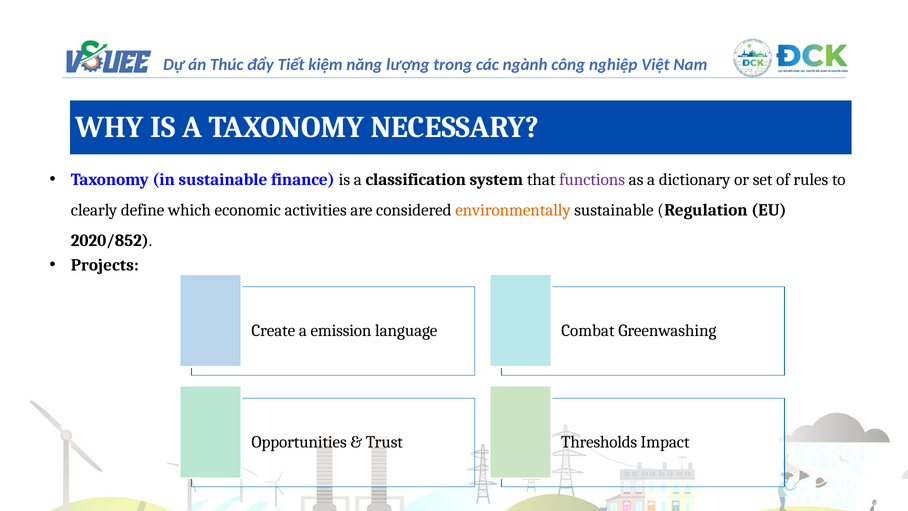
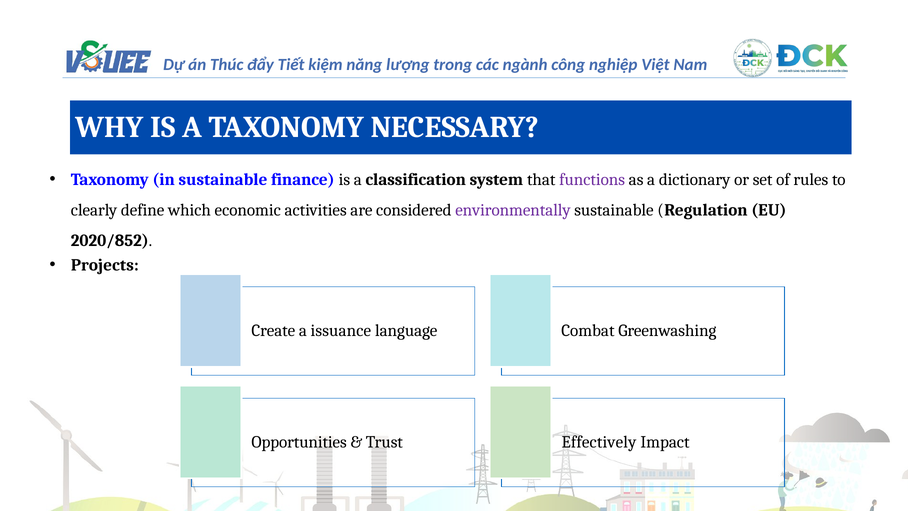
environmentally colour: orange -> purple (513, 210)
emission: emission -> issuance (341, 331)
Thresholds: Thresholds -> Effectively (599, 442)
